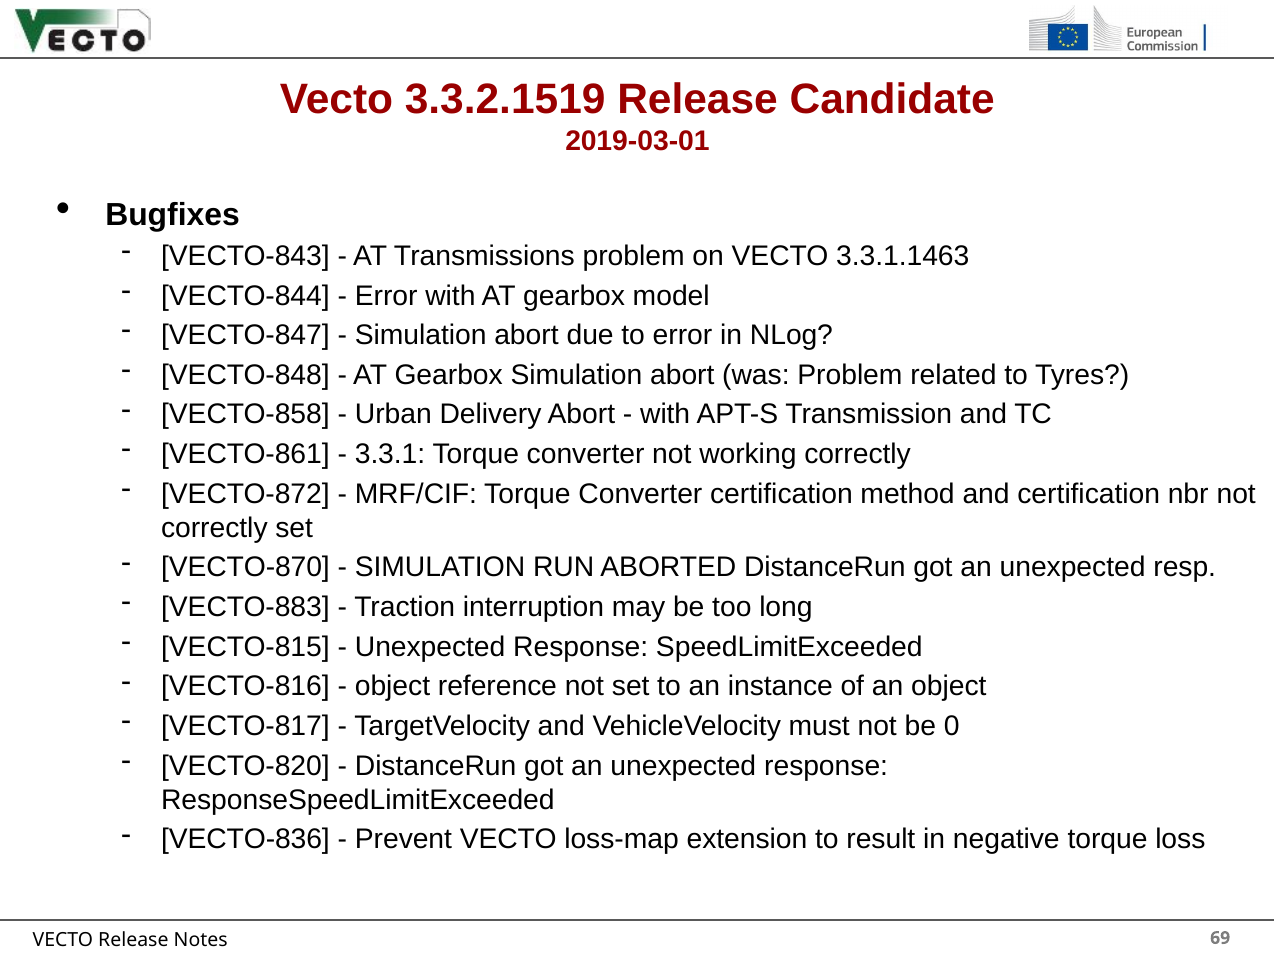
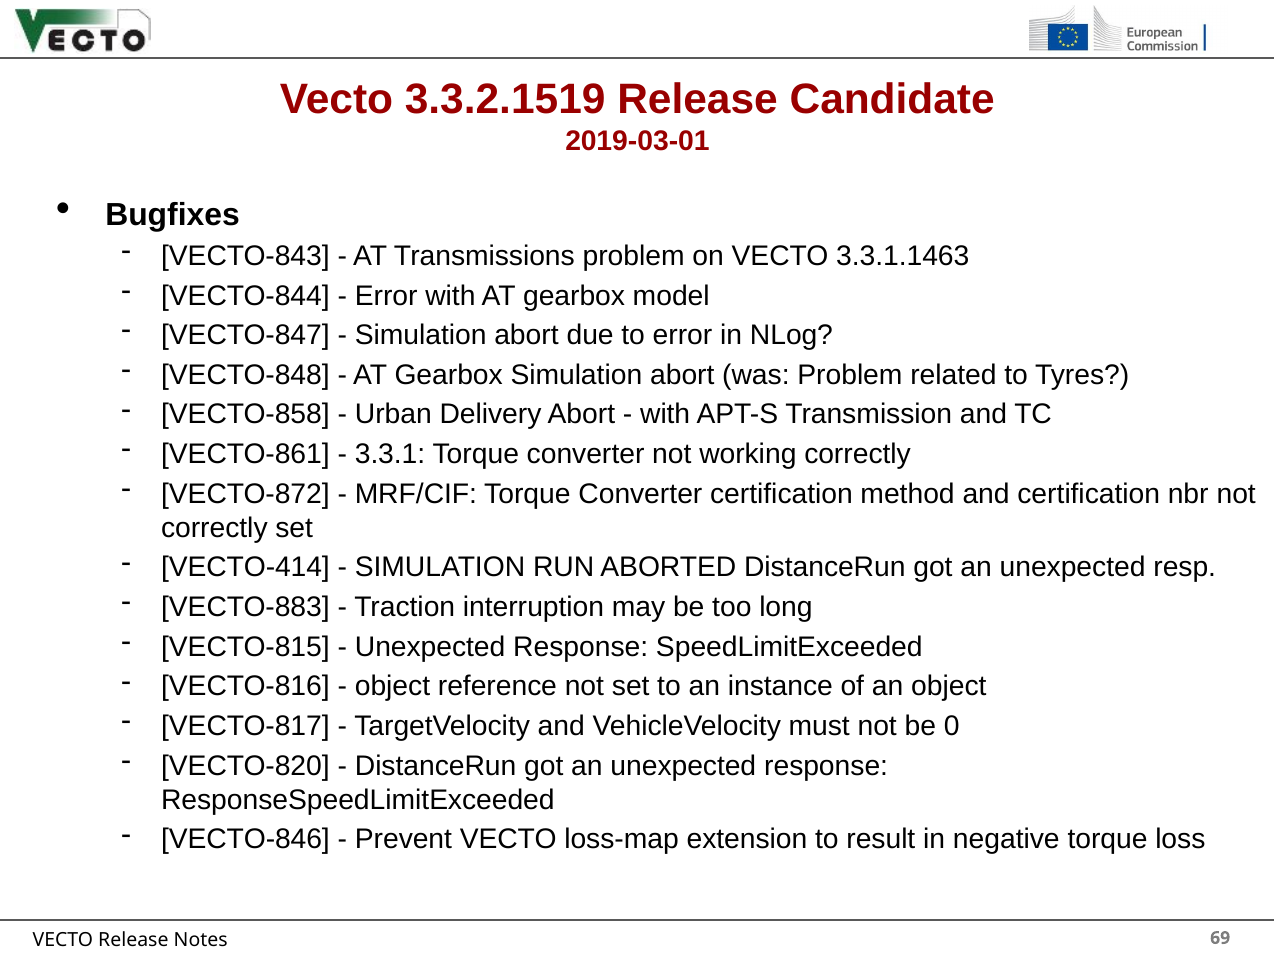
VECTO-870: VECTO-870 -> VECTO-414 (245, 567)
VECTO-836: VECTO-836 -> VECTO-846 (245, 839)
